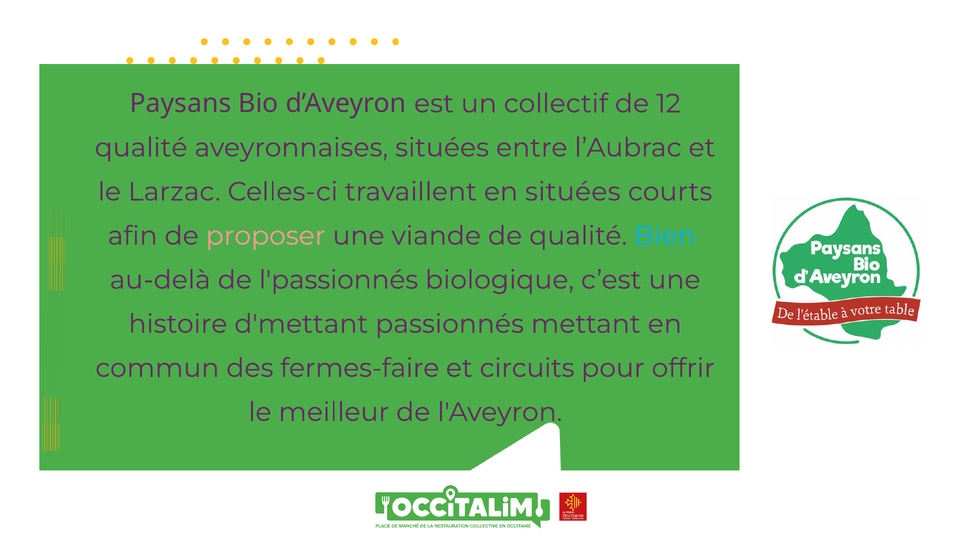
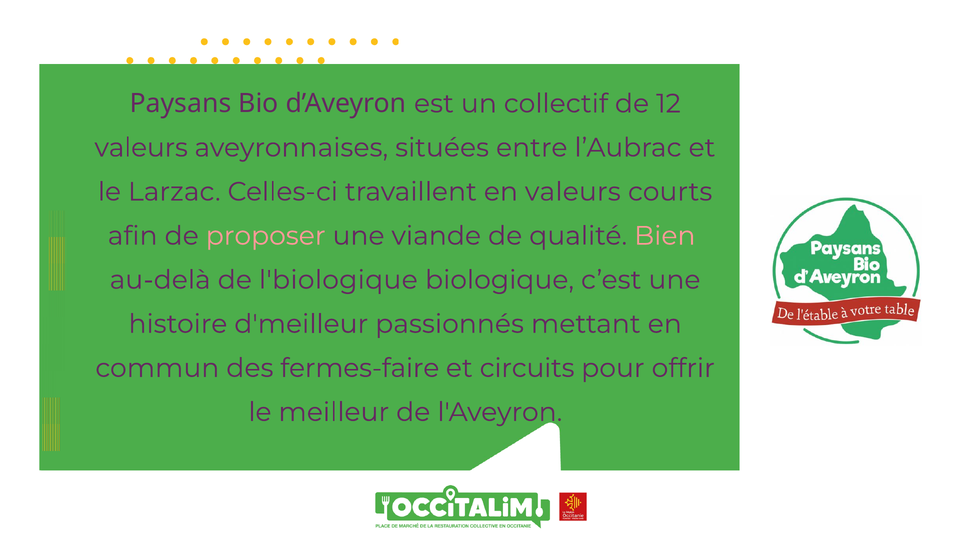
qualité: qualité -> valeurs (141, 148)
en situées: situées -> valeurs (573, 192)
Bien colour: light blue -> pink (665, 236)
l'passionnés: l'passionnés -> l'biologique (338, 280)
d'mettant: d'mettant -> d'meilleur (301, 324)
